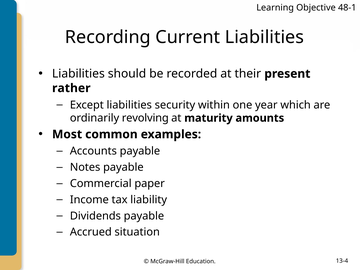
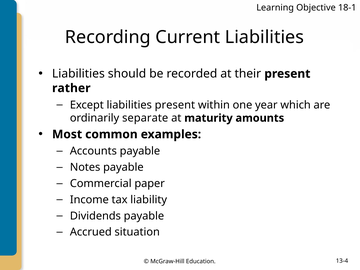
48-1: 48-1 -> 18-1 (347, 8)
liabilities security: security -> present (175, 105)
revolving: revolving -> separate (145, 118)
